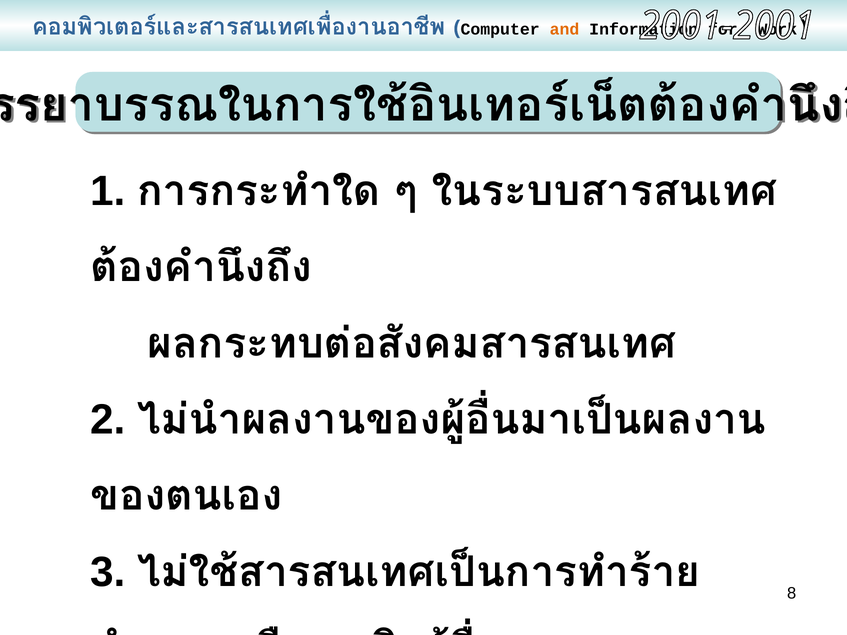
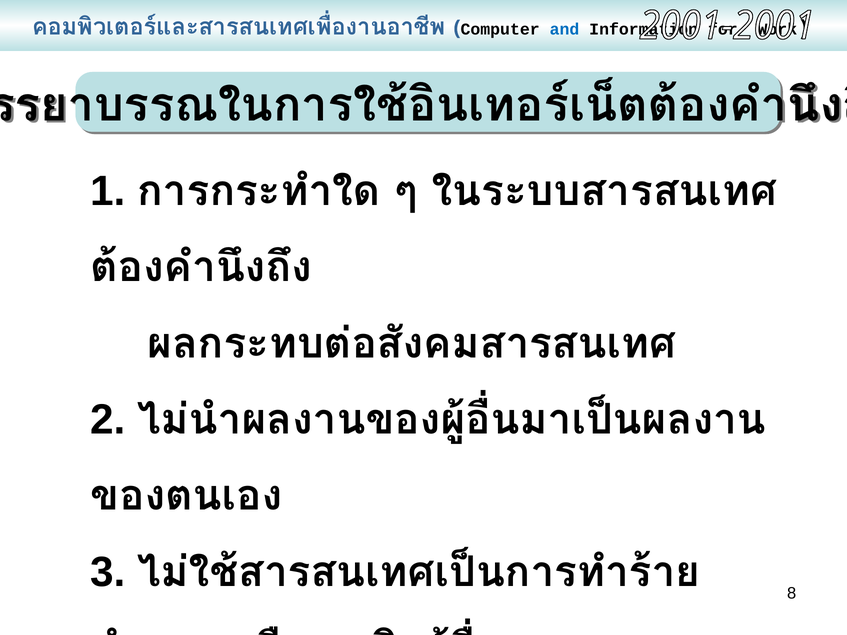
and colour: orange -> blue (565, 29)
